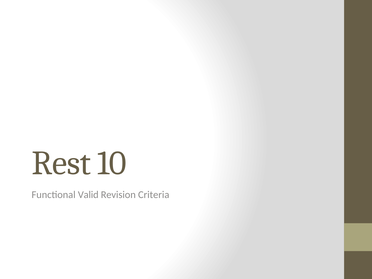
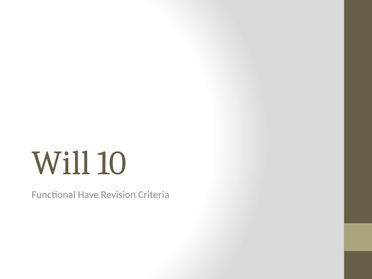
Rest: Rest -> Will (61, 163)
Valid: Valid -> Have (88, 195)
